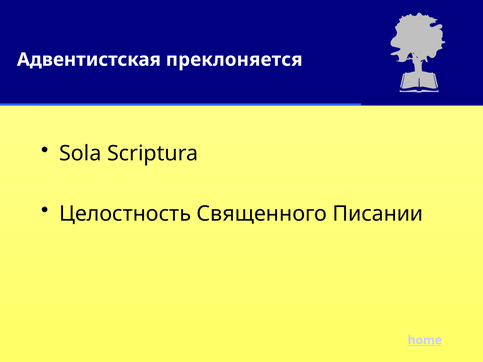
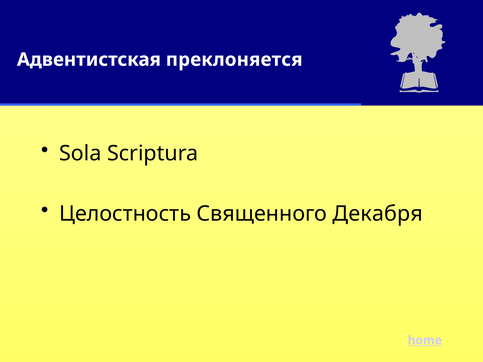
Писании: Писании -> Декабря (378, 214)
